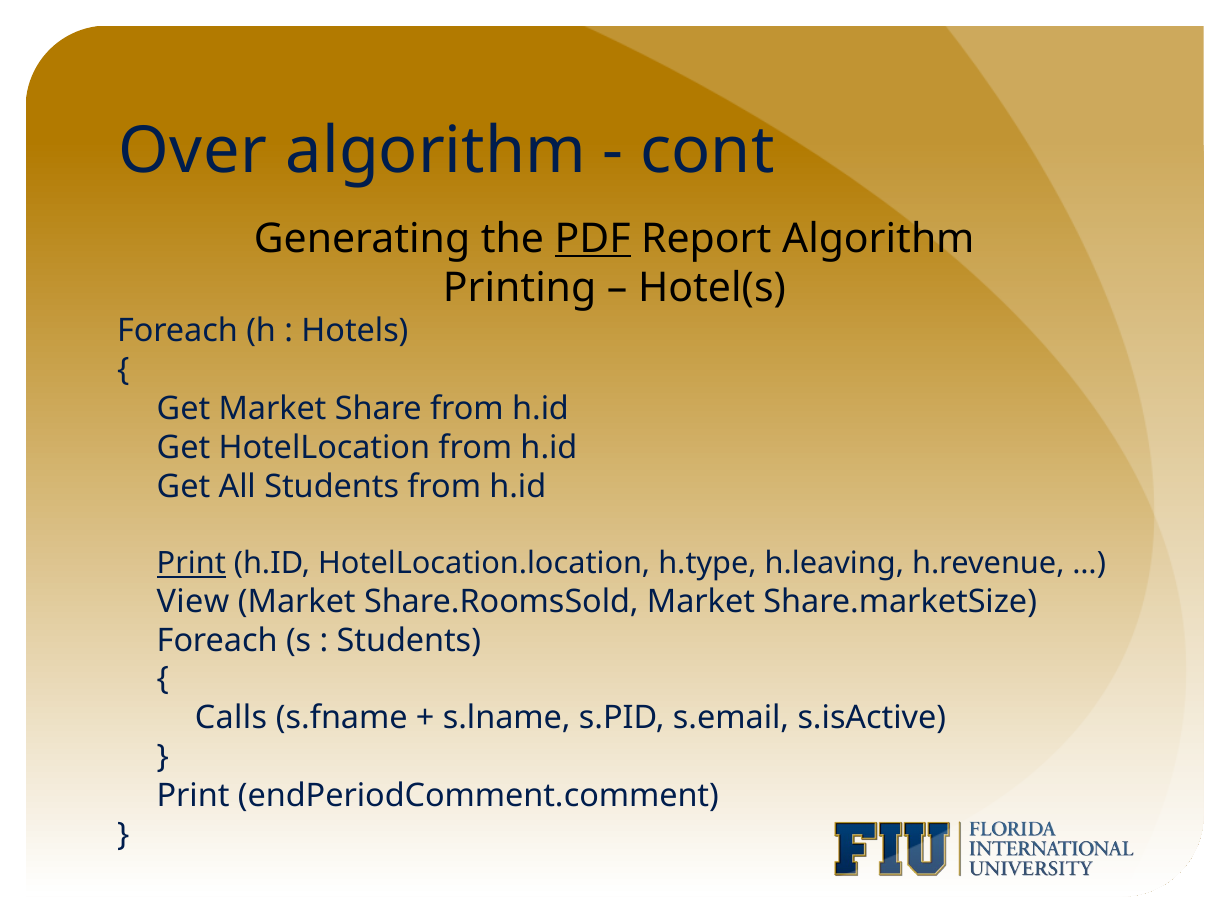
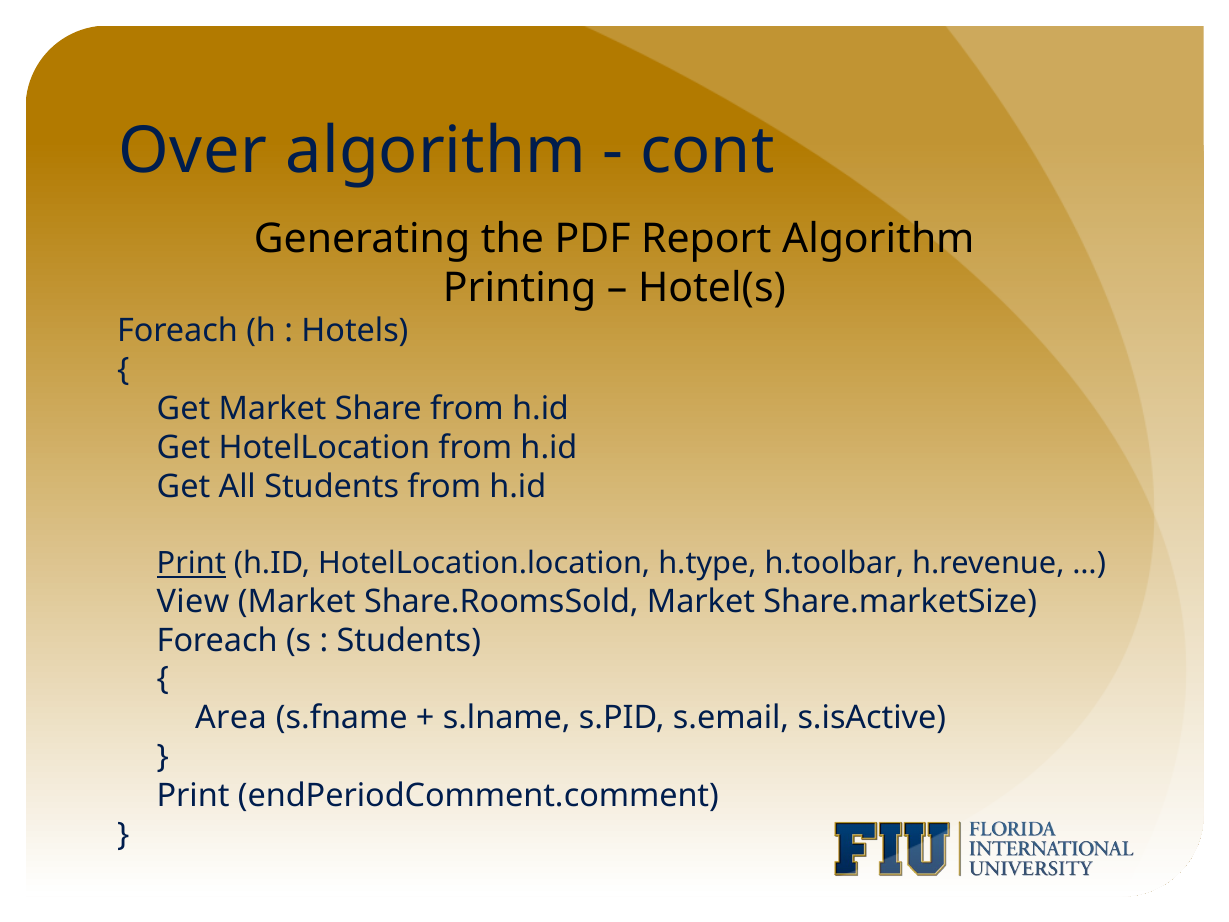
PDF underline: present -> none (593, 238)
h.leaving: h.leaving -> h.toolbar (834, 563)
Calls: Calls -> Area (231, 718)
